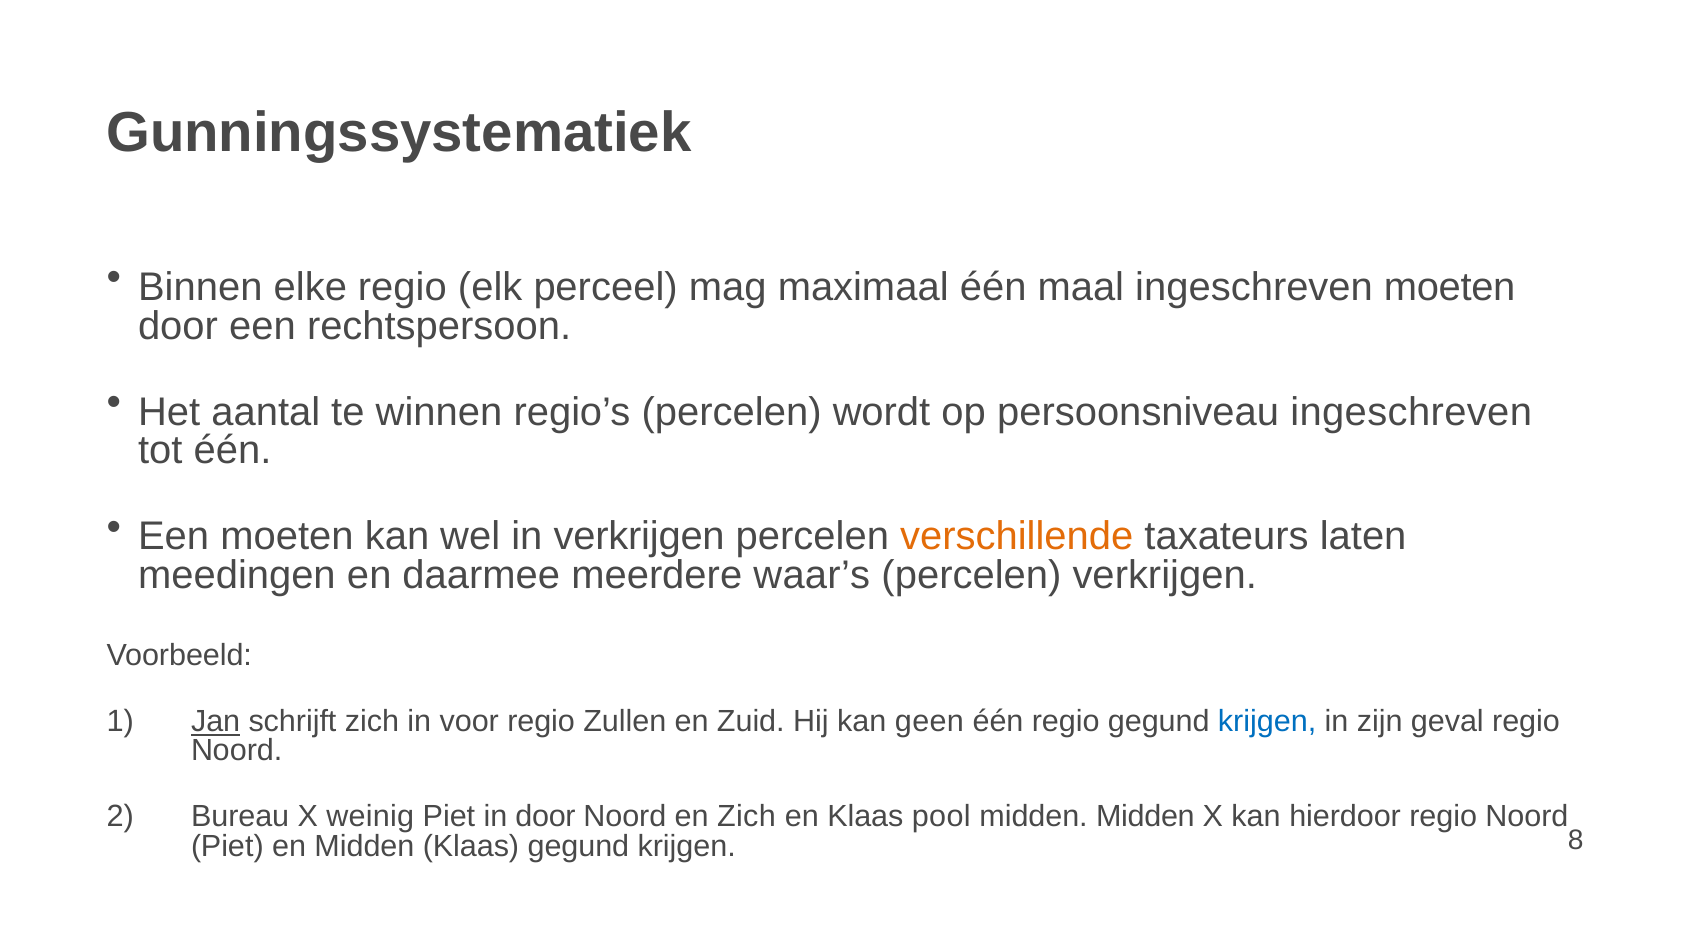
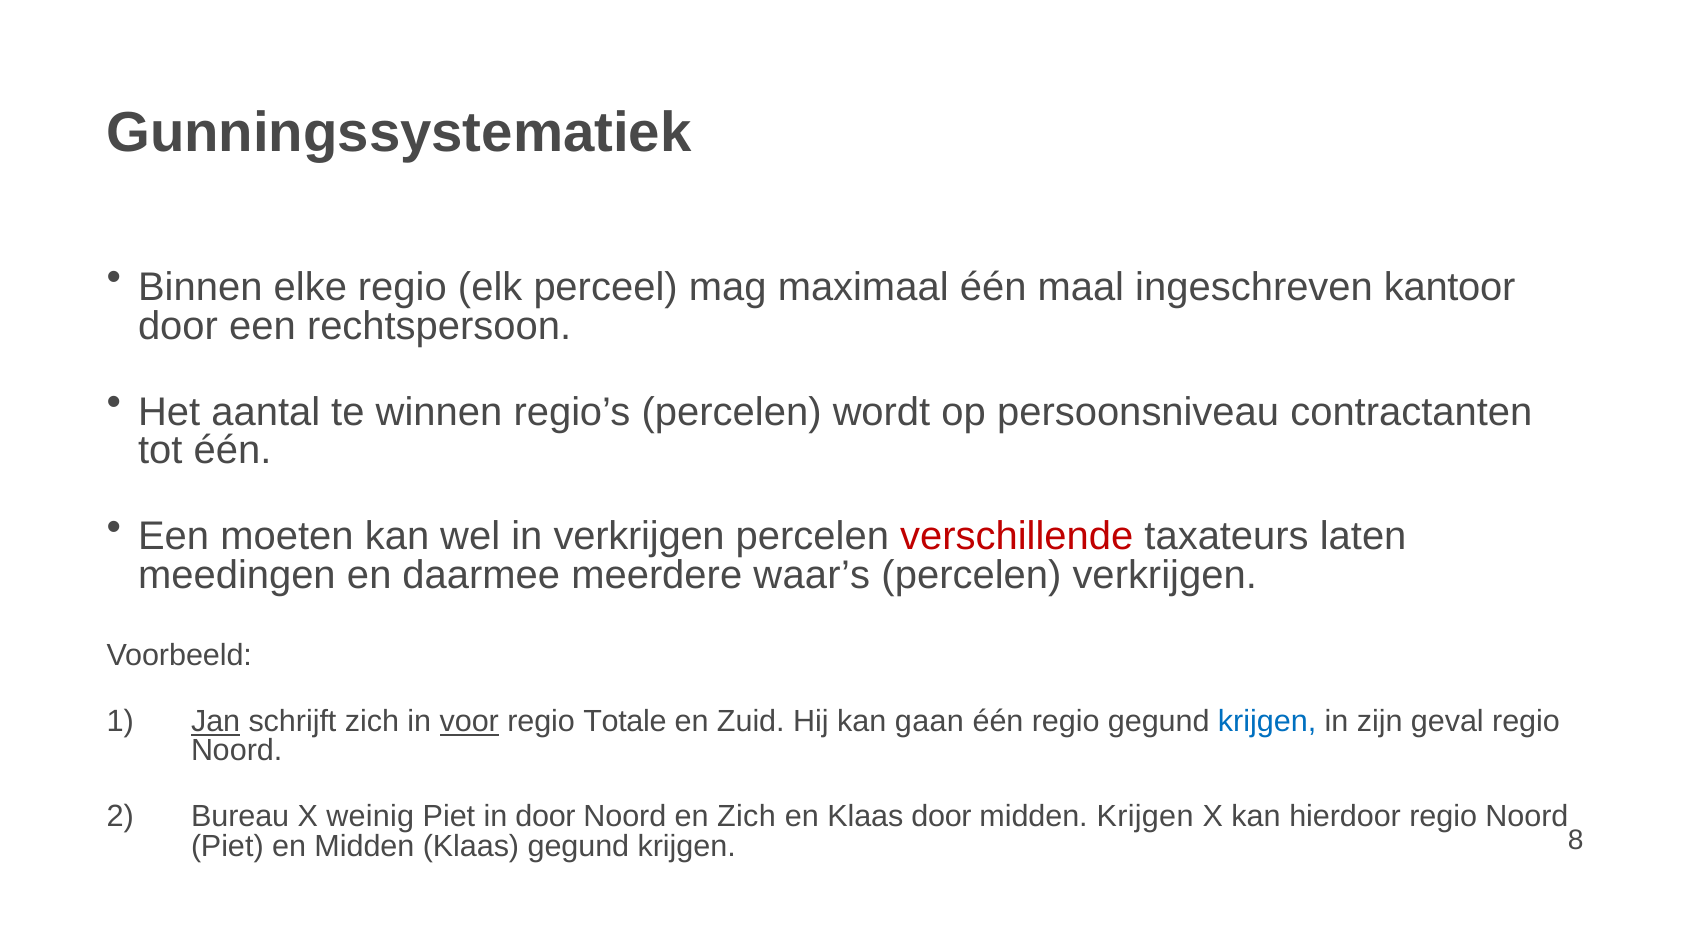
ingeschreven moeten: moeten -> kantoor (1450, 287)
persoonsniveau ingeschreven: ingeschreven -> contractanten (1411, 412)
verschillende colour: orange -> red (1017, 537)
voor underline: none -> present (469, 721)
Zullen: Zullen -> Totale (625, 721)
geen: geen -> gaan (929, 721)
Klaas pool: pool -> door (942, 817)
midden Midden: Midden -> Krijgen (1145, 817)
